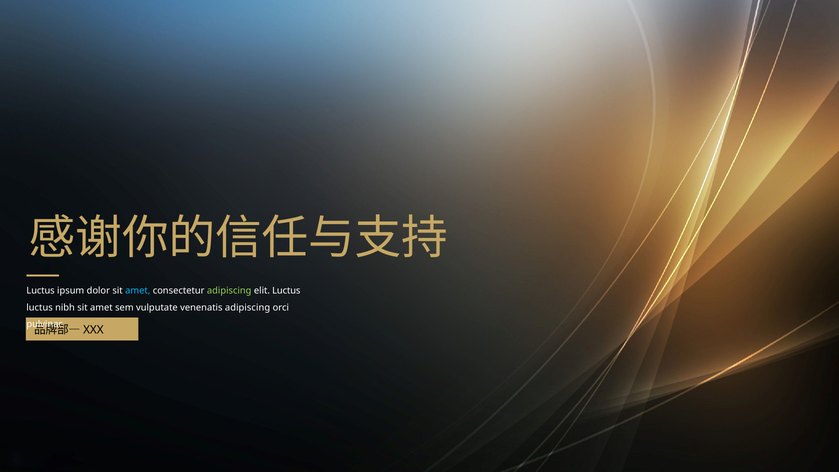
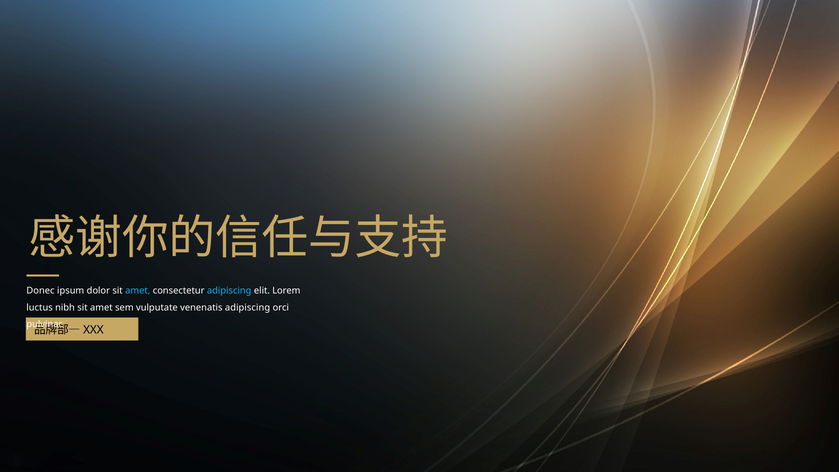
Luctus: Luctus -> Donec (41, 291)
adipiscing colour: light green -> light blue (229, 291)
elit Luctus: Luctus -> Lorem (286, 291)
